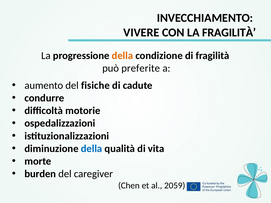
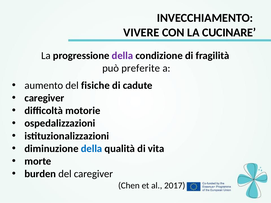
LA FRAGILITÀ: FRAGILITÀ -> CUCINARE (229, 33)
della colour: orange -> purple (122, 56)
condurre: condurre -> caregiver (44, 98)
2059: 2059 -> 2017 (175, 186)
